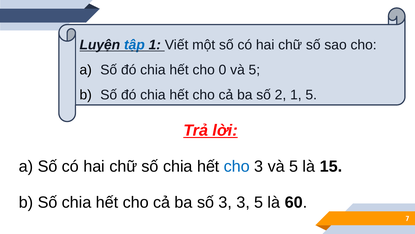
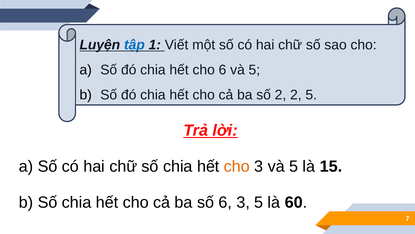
cho 0: 0 -> 6 (222, 70)
2 1: 1 -> 2 (296, 95)
cho colour: blue -> orange (237, 166)
số 3: 3 -> 6 (225, 202)
